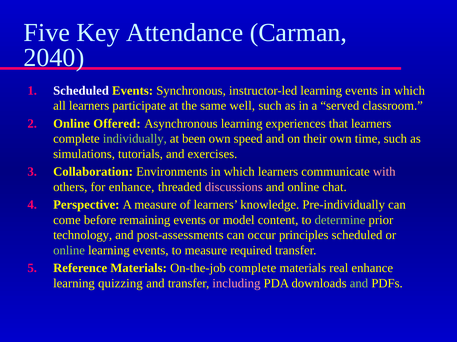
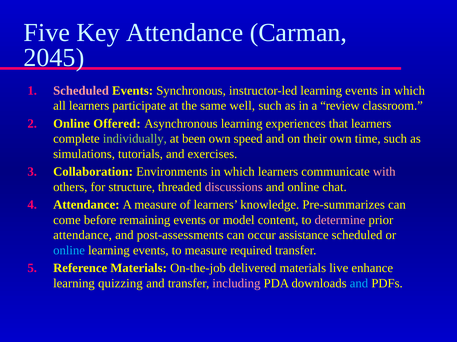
2040: 2040 -> 2045 (54, 58)
Scheduled colour: white -> pink (81, 91)
served: served -> review (340, 106)
for enhance: enhance -> structure (132, 187)
Perspective: Perspective -> Attendance (86, 205)
Pre-individually: Pre-individually -> Pre-summarizes (344, 205)
determine colour: light green -> pink (340, 220)
technology: technology -> attendance (83, 236)
principles: principles -> assistance (304, 236)
online colour: light green -> light blue (69, 251)
On-the-job complete: complete -> delivered (253, 269)
real: real -> live (339, 269)
and colour: light green -> light blue (359, 284)
